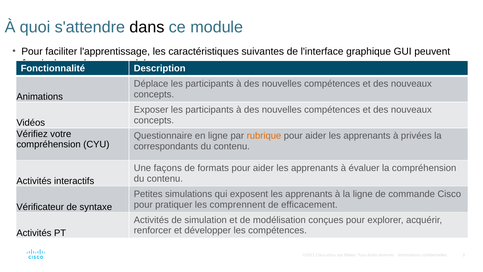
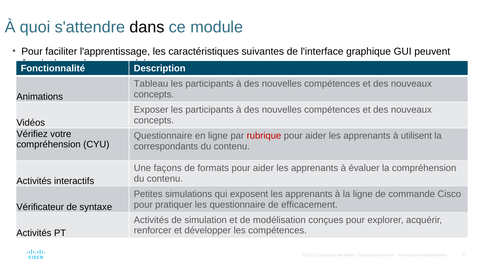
Déplace: Déplace -> Tableau (151, 84)
rubrique colour: orange -> red (264, 136)
privées: privées -> utilisent (416, 136)
les comprennent: comprennent -> questionnaire (238, 204)
